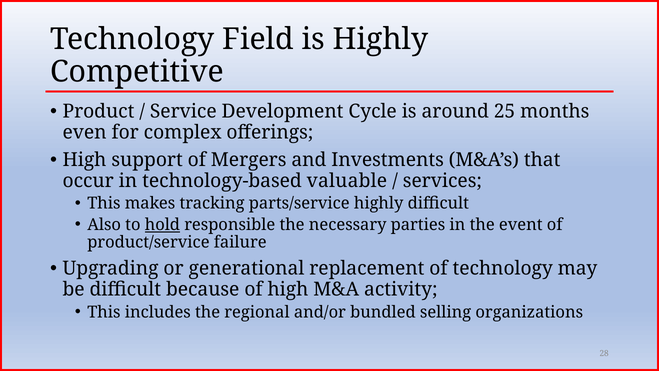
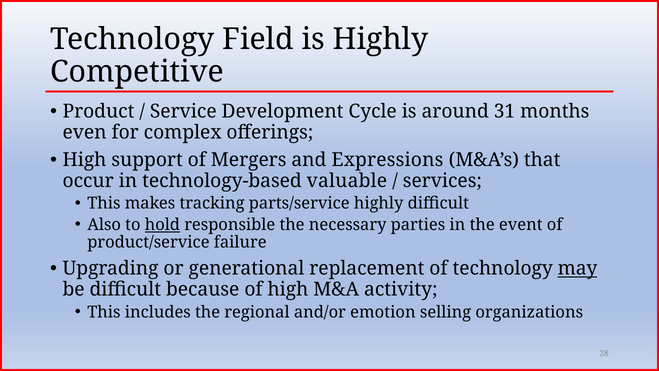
25: 25 -> 31 (505, 111)
Investments: Investments -> Expressions (387, 160)
may underline: none -> present (578, 268)
bundled: bundled -> emotion (383, 312)
